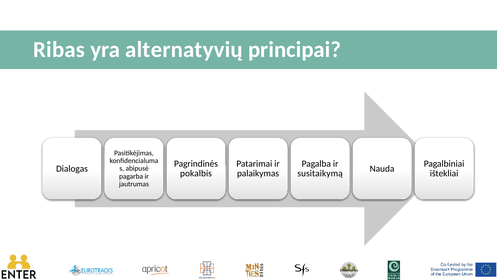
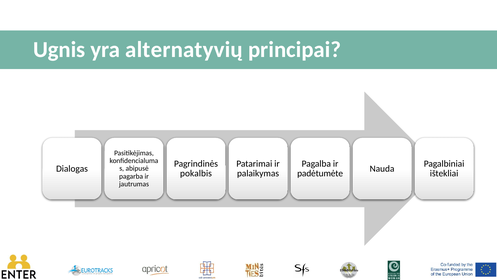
Ribas: Ribas -> Ugnis (59, 50)
susitaikymą: susitaikymą -> padėtumėte (320, 173)
